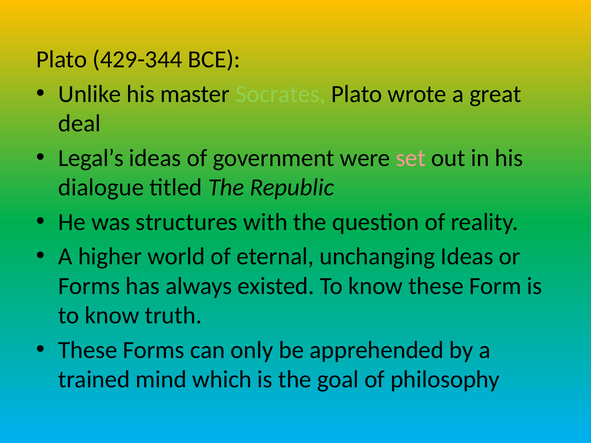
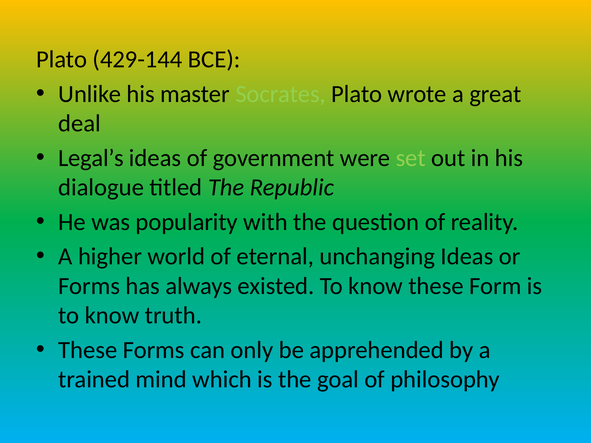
429-344: 429-344 -> 429-144 (137, 60)
set colour: pink -> light green (411, 158)
structures: structures -> popularity (187, 222)
